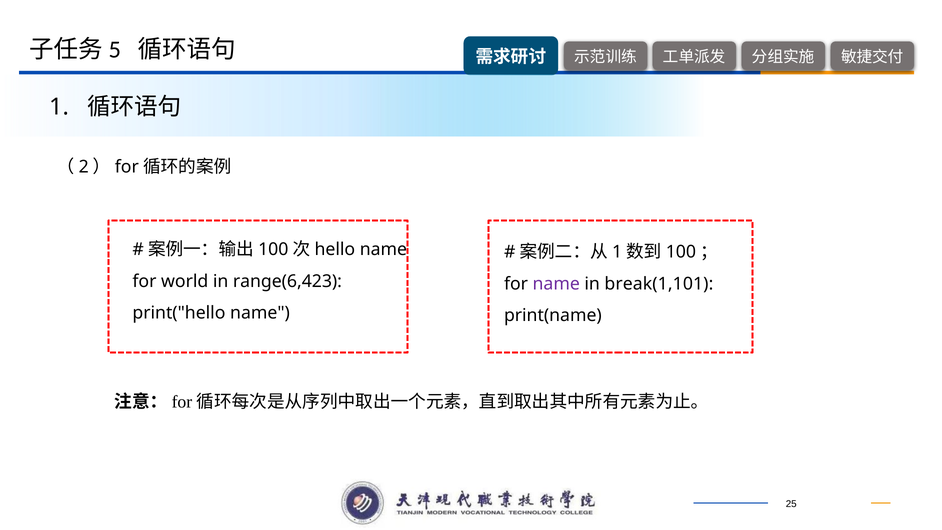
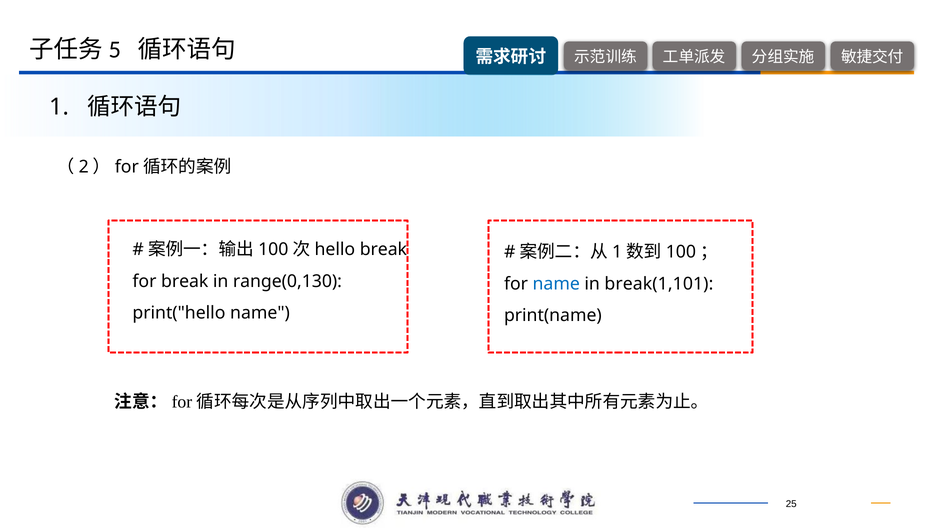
name: name -> break (383, 249)
for world: world -> break (185, 281)
range(6,423: range(6,423 -> range(0,130 (287, 281)
name colour: purple -> blue (556, 284)
